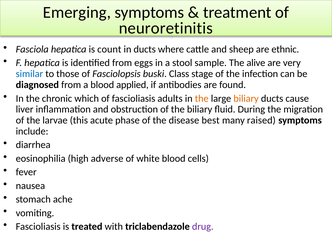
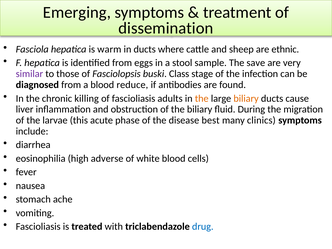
neuroretinitis: neuroretinitis -> dissemination (166, 28)
count: count -> warm (109, 49)
alive: alive -> save (256, 63)
similar colour: blue -> purple (29, 74)
applied: applied -> reduce (132, 85)
which: which -> killing (87, 98)
raised: raised -> clinics (261, 120)
drug colour: purple -> blue (203, 227)
